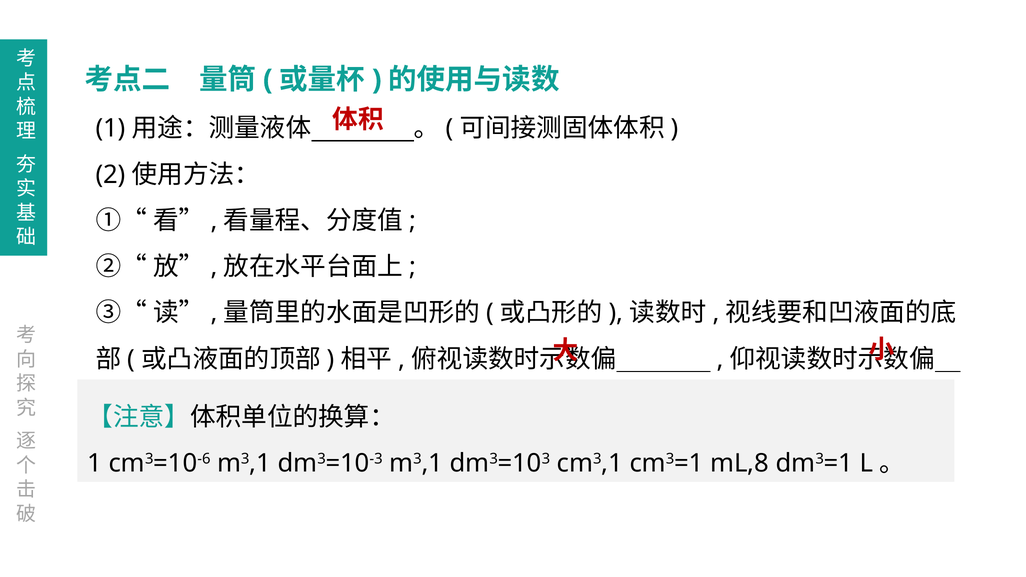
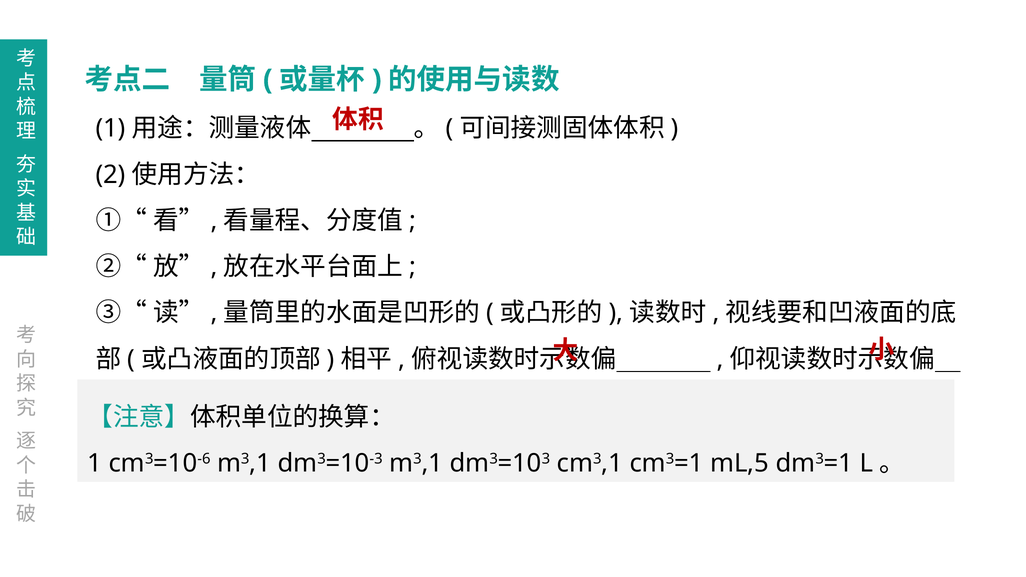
mL,8: mL,8 -> mL,5 (740, 463)
